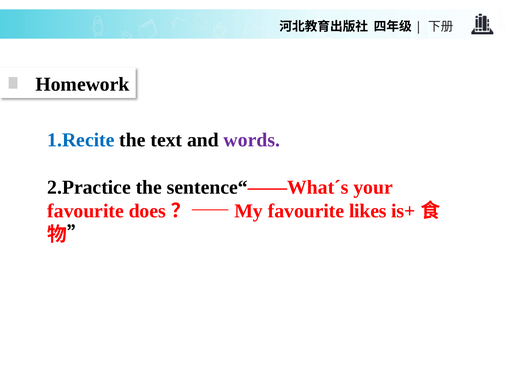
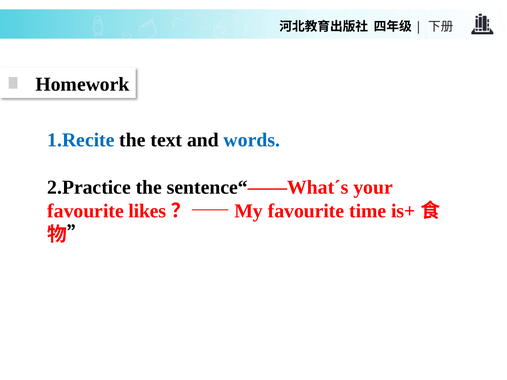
words colour: purple -> blue (252, 140)
does: does -> likes (147, 211)
likes: likes -> time (368, 211)
